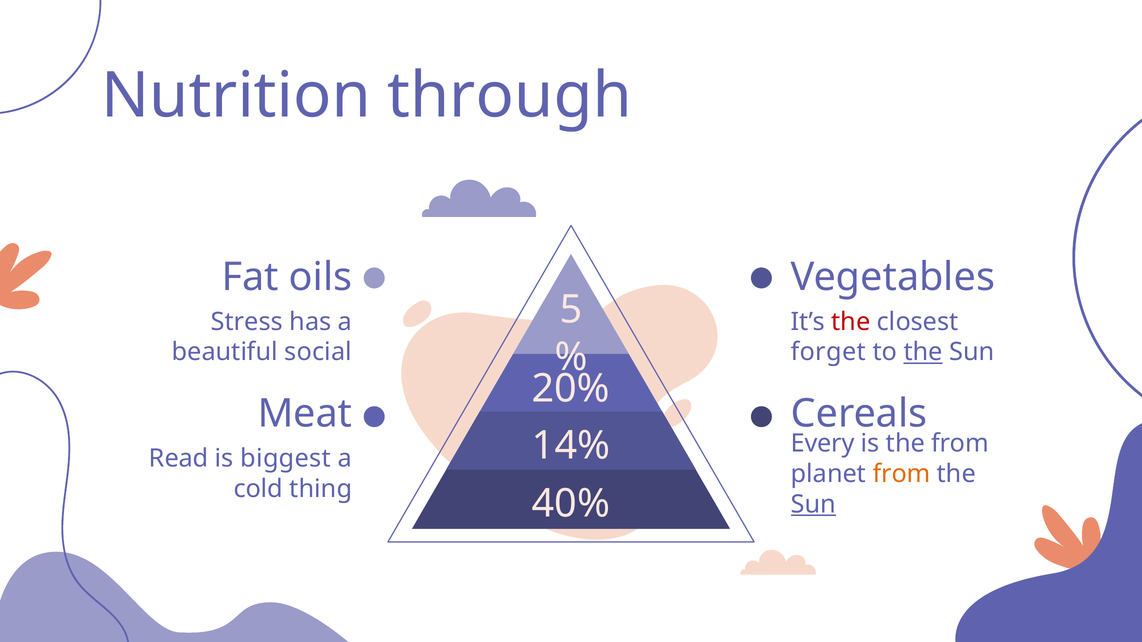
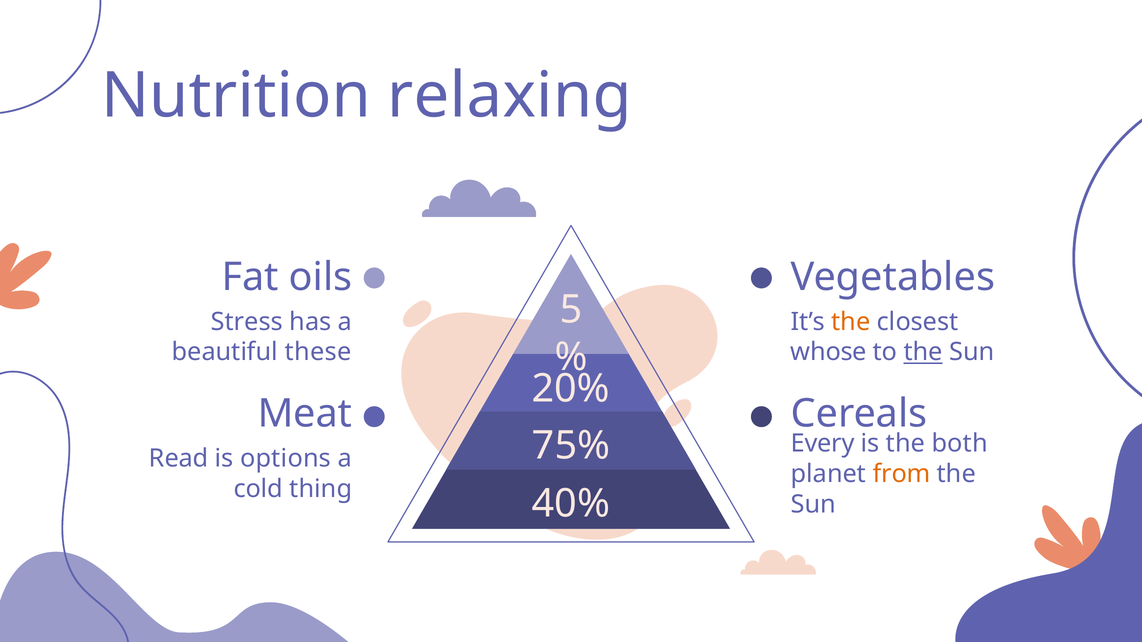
through: through -> relaxing (509, 96)
the colour: red -> orange (851, 322)
social: social -> these (318, 352)
forget: forget -> whose (829, 352)
14%: 14% -> 75% (571, 446)
the from: from -> both (960, 444)
biggest: biggest -> options (286, 459)
Sun underline: present -> none (813, 505)
